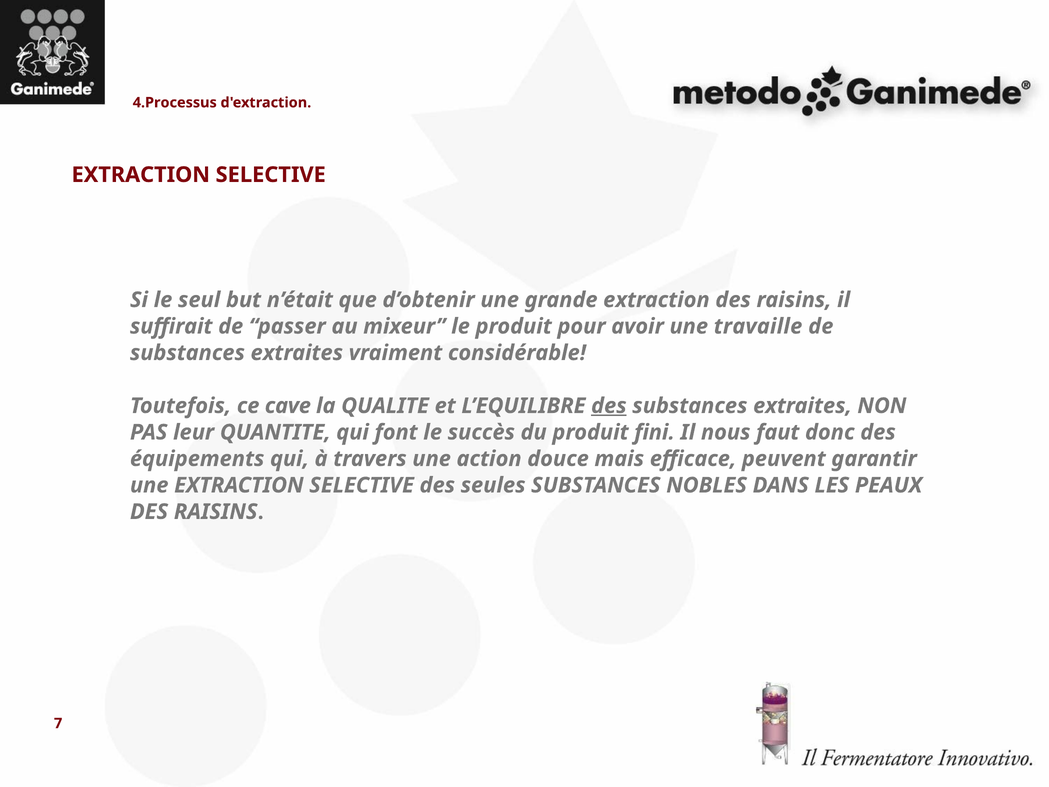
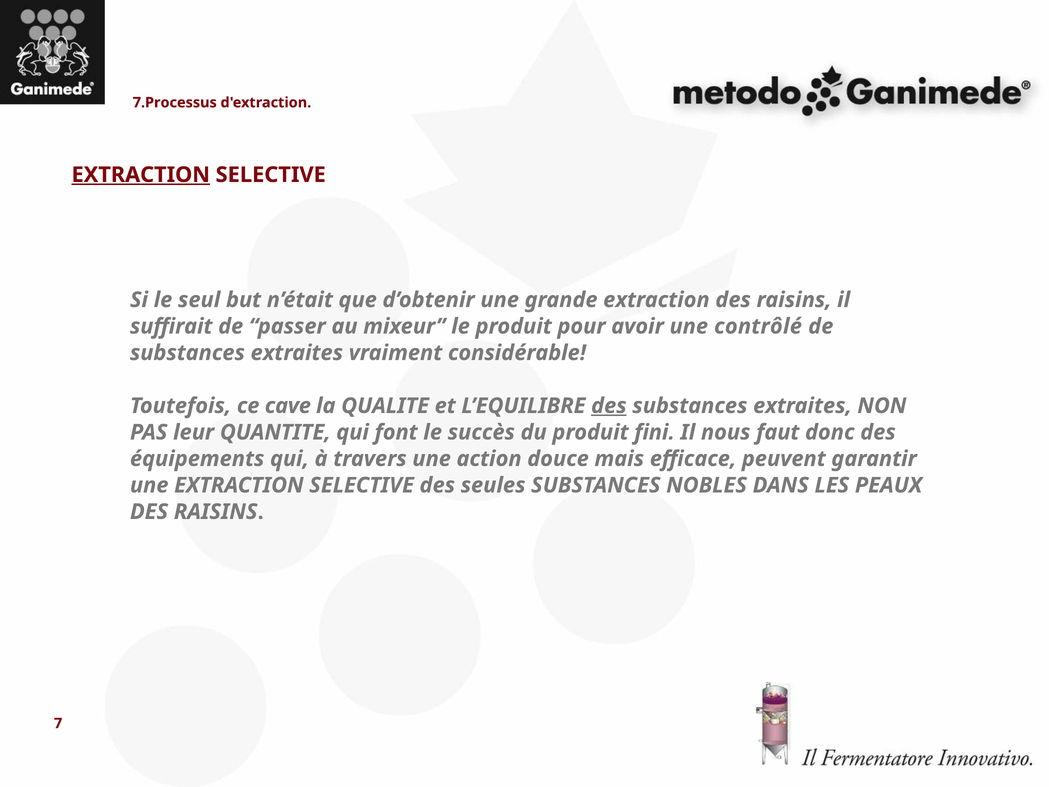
4.Processus: 4.Processus -> 7.Processus (175, 103)
EXTRACTION underline: none -> present (141, 175)
travaille: travaille -> contrôlé (758, 326)
